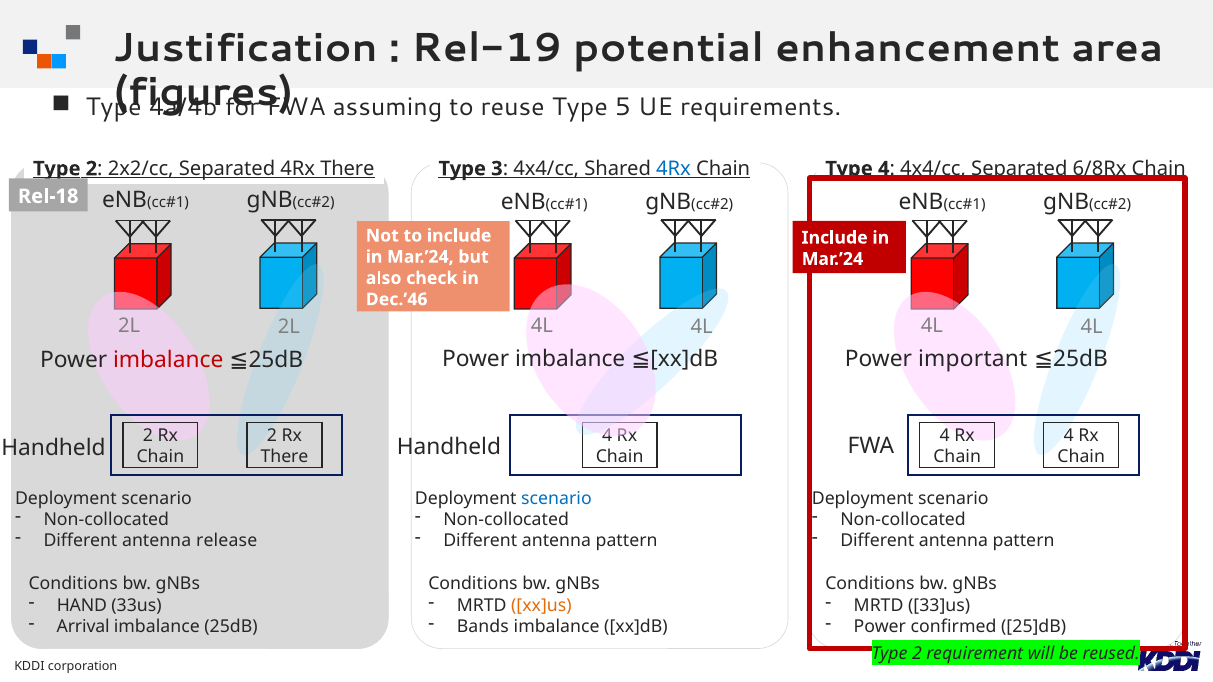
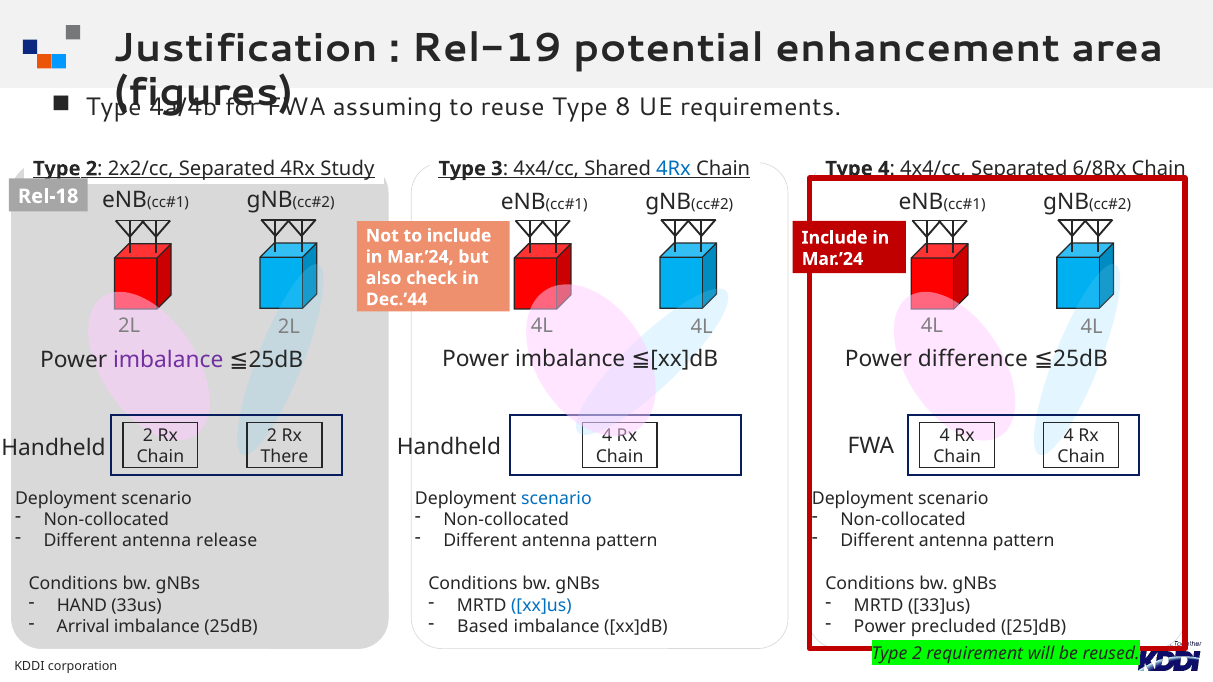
5: 5 -> 8 (623, 108)
4Rx There: There -> Study (347, 169)
Dec.’46: Dec.’46 -> Dec.’44 (397, 299)
important: important -> difference (973, 359)
imbalance colour: red -> purple (168, 360)
xx]us colour: orange -> blue (541, 605)
Bands: Bands -> Based (483, 627)
confirmed: confirmed -> precluded (954, 627)
